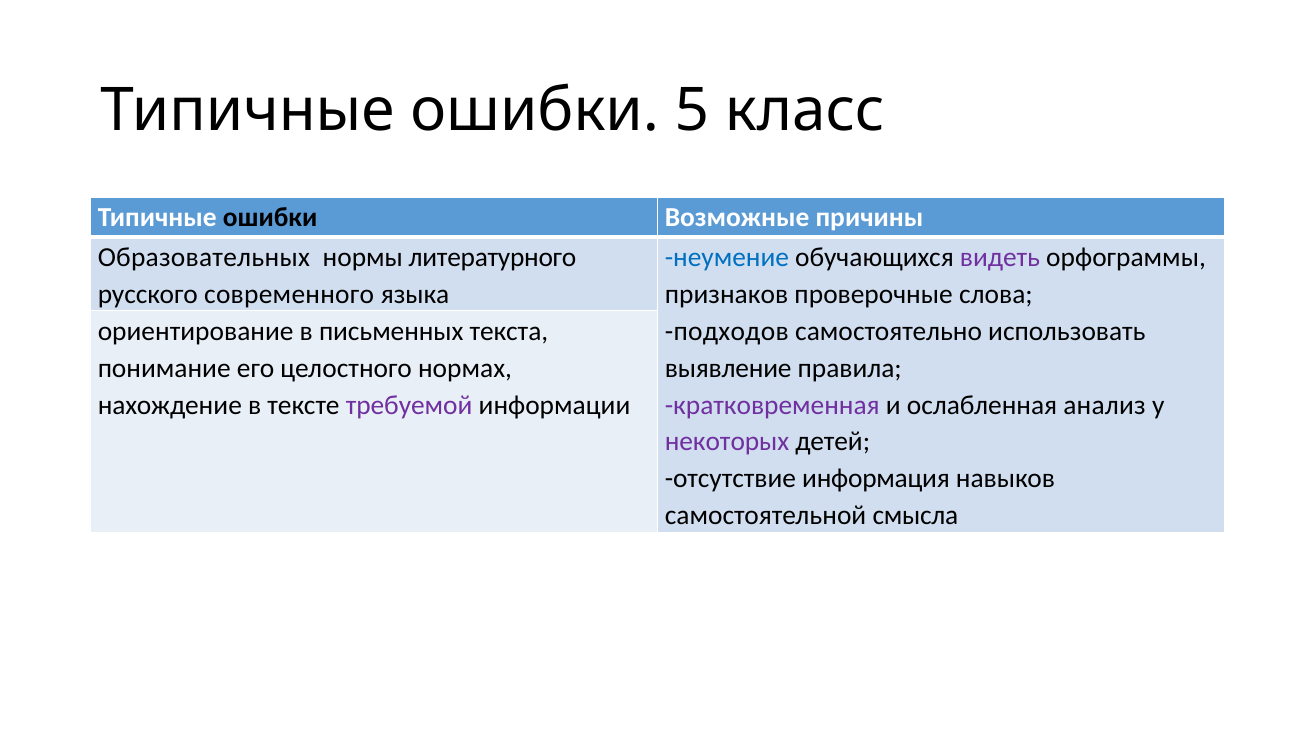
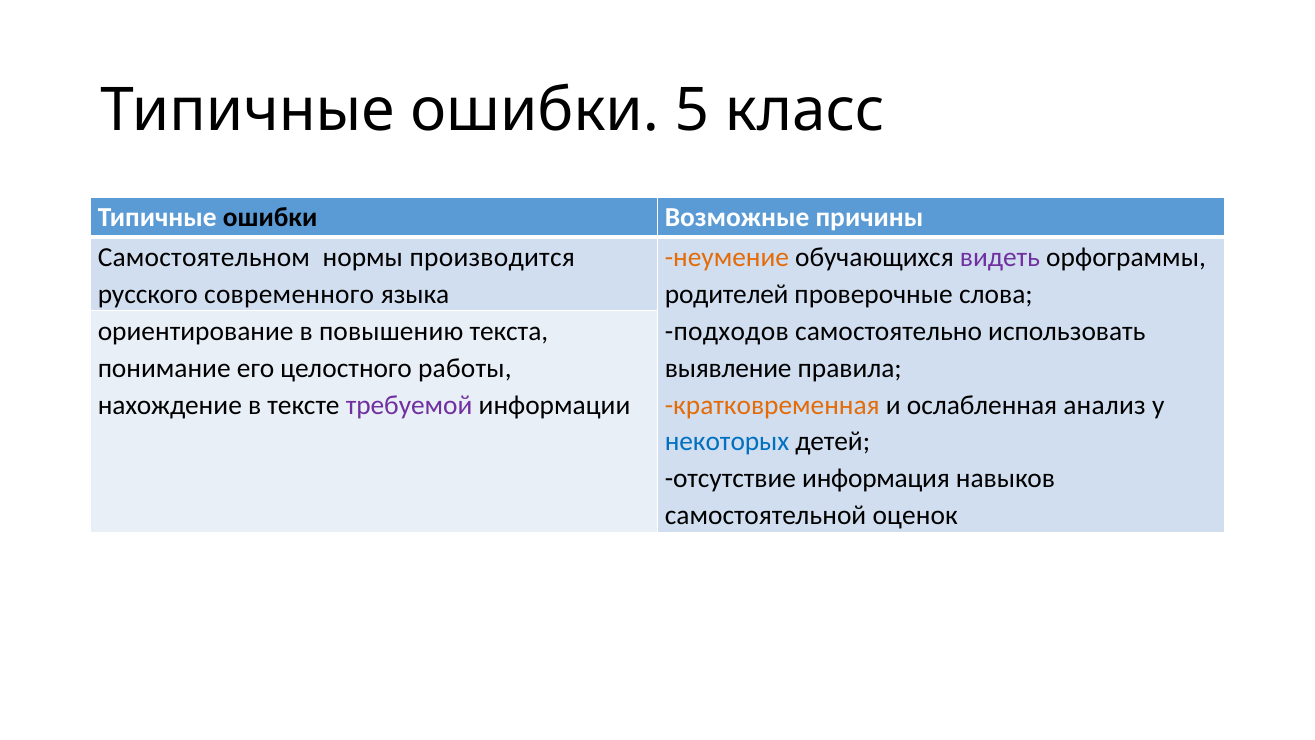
Образовательных: Образовательных -> Самостоятельном (204, 257)
литературного: литературного -> производится (492, 257)
неумение colour: blue -> orange (727, 257)
признаков: признаков -> родителей (727, 294)
письменных: письменных -> повышению (391, 331)
нормах: нормах -> работы (465, 368)
кратковременная colour: purple -> orange (772, 405)
некоторых colour: purple -> blue (727, 442)
смысла: смысла -> оценок (915, 516)
